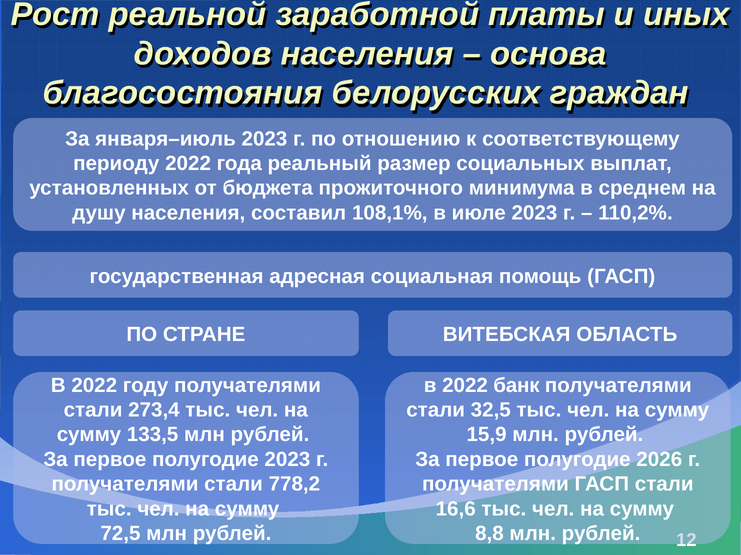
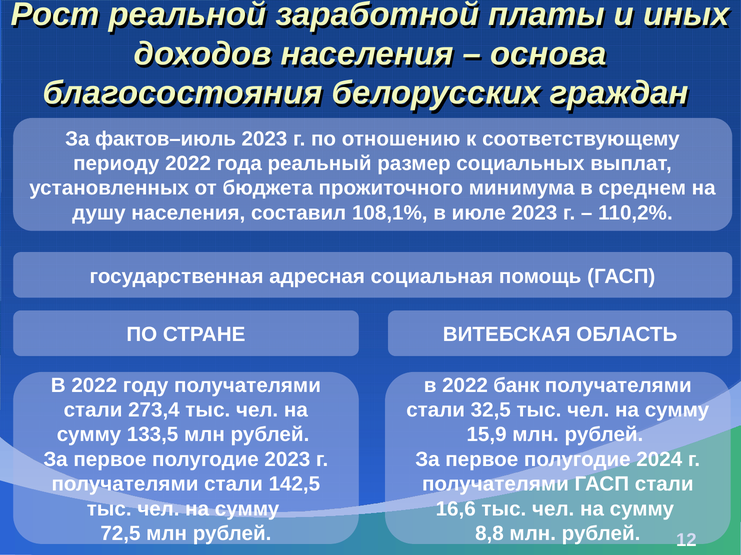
января–июль: января–июль -> фактов–июль (166, 139)
2026: 2026 -> 2024 (659, 460)
778,2: 778,2 -> 142,5 (294, 485)
